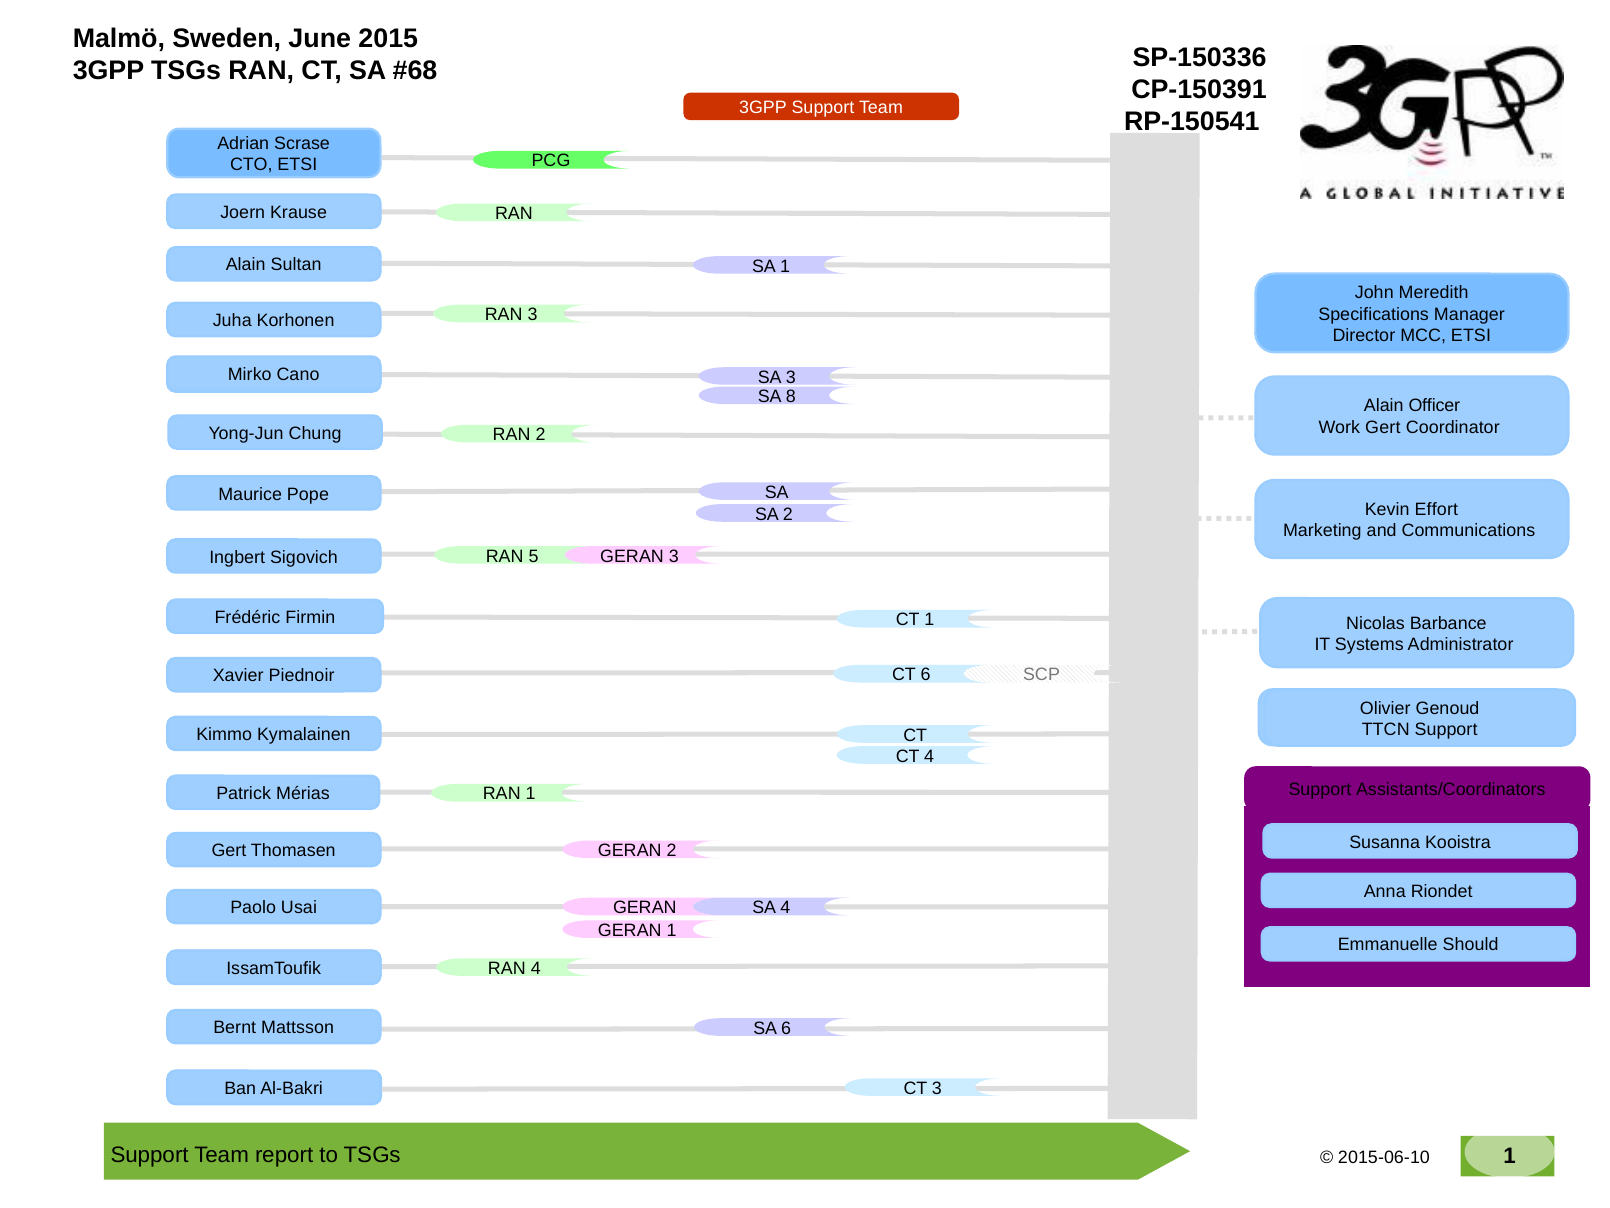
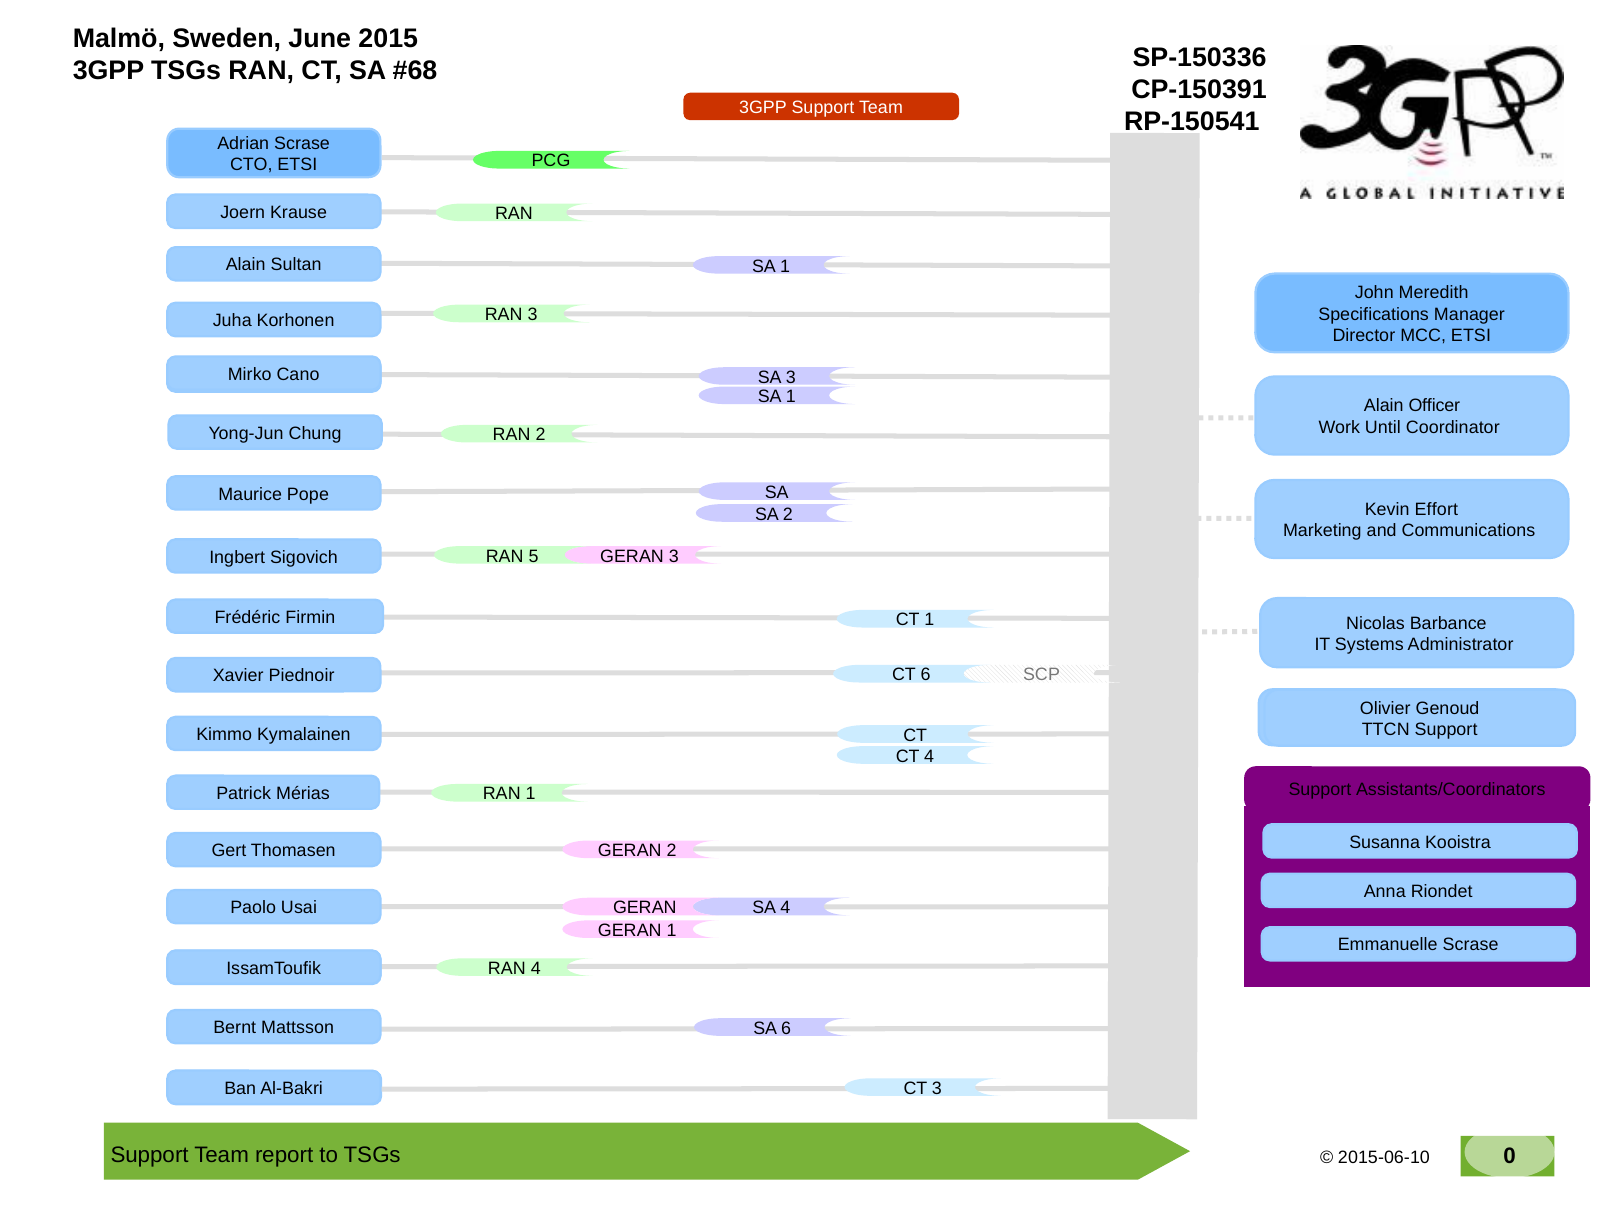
8: 8 -> 1 (791, 396)
Work Gert: Gert -> Until (1383, 427)
Emmanuelle Should: Should -> Scrase (1471, 945)
1: 1 -> 0 (1510, 1156)
